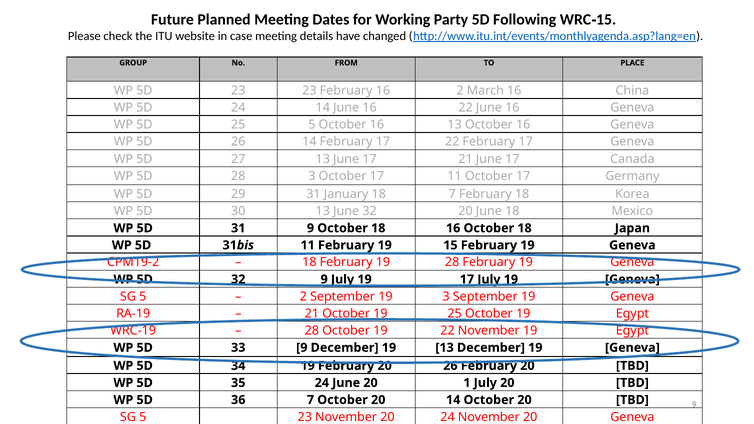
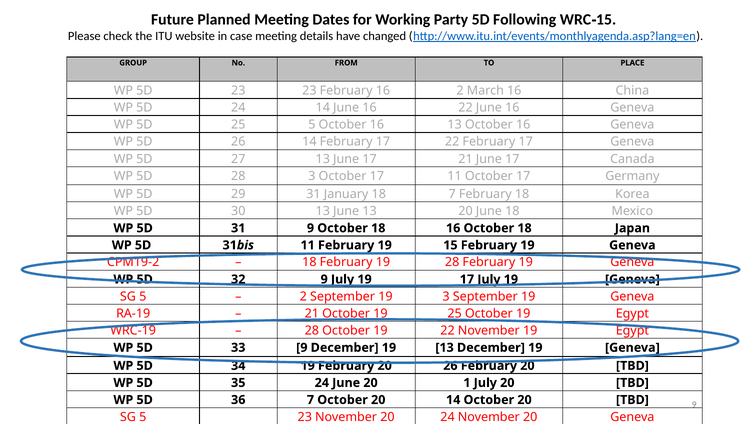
June 32: 32 -> 13 (370, 211)
